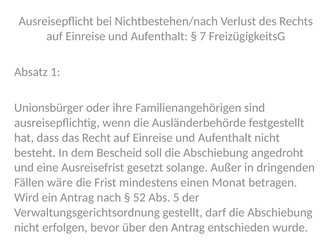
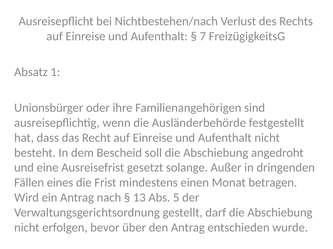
wäre: wäre -> eines (60, 183)
52: 52 -> 13 (139, 198)
